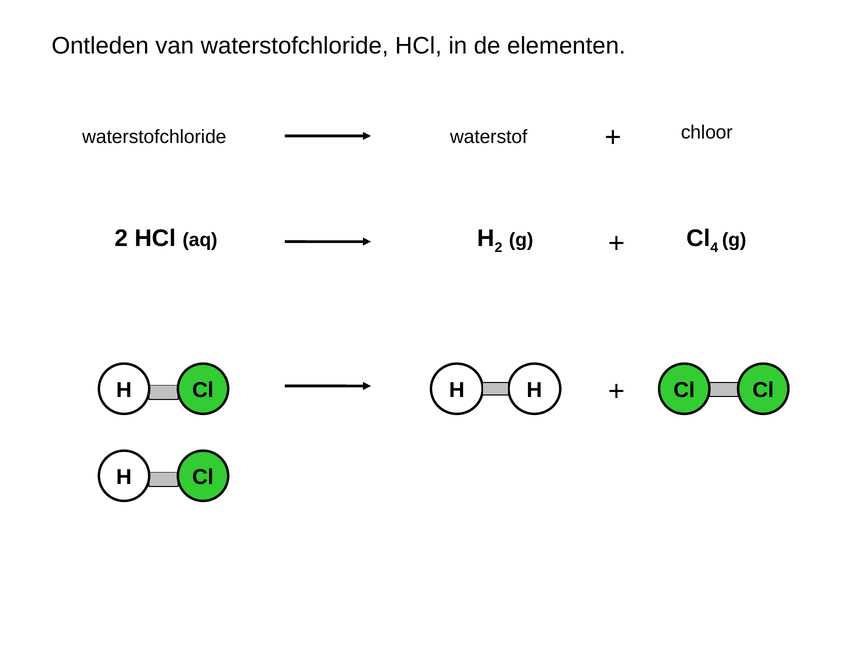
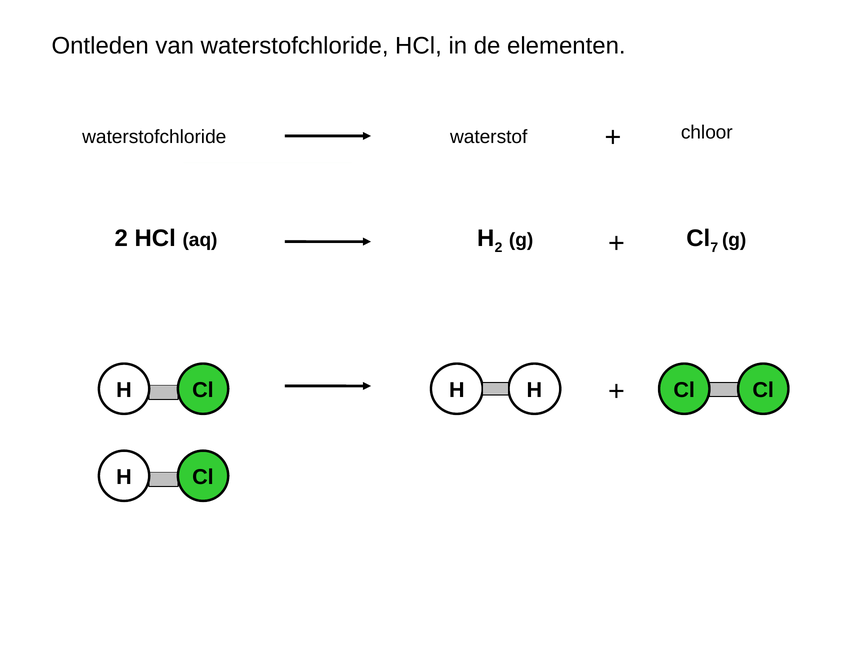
4: 4 -> 7 (714, 248)
